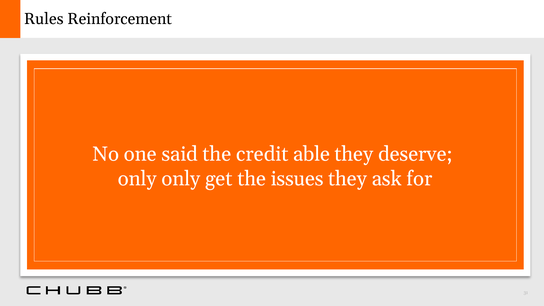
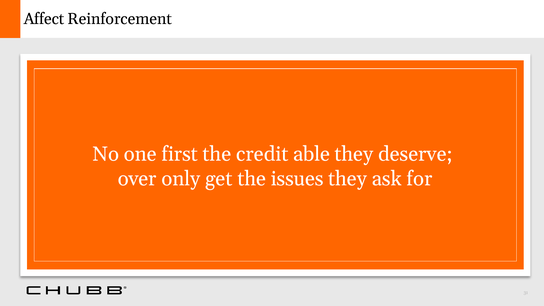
Rules: Rules -> Affect (44, 19)
said: said -> first (180, 154)
only: only -> over (137, 179)
